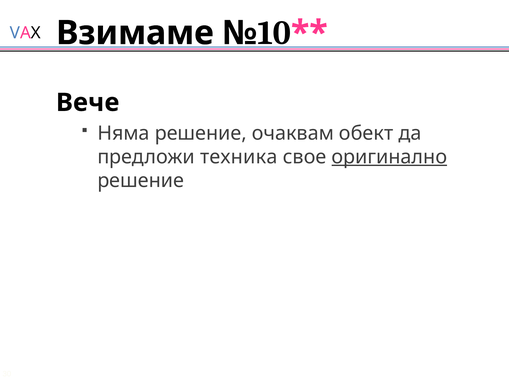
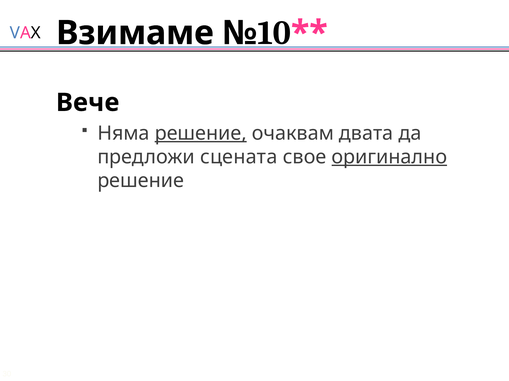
решение underline: none -> present (201, 133)
обект: обект -> двата (366, 133)
техника: техника -> сцената (239, 157)
